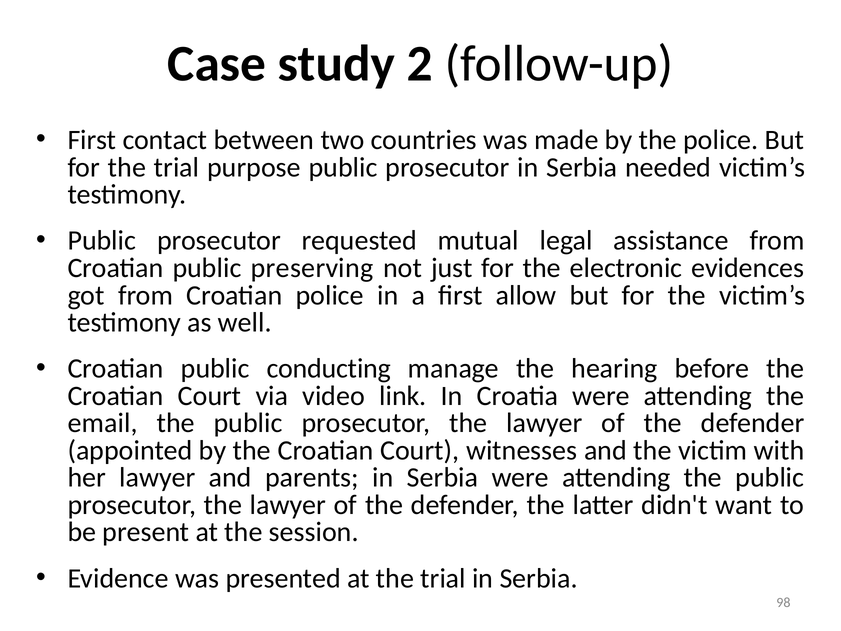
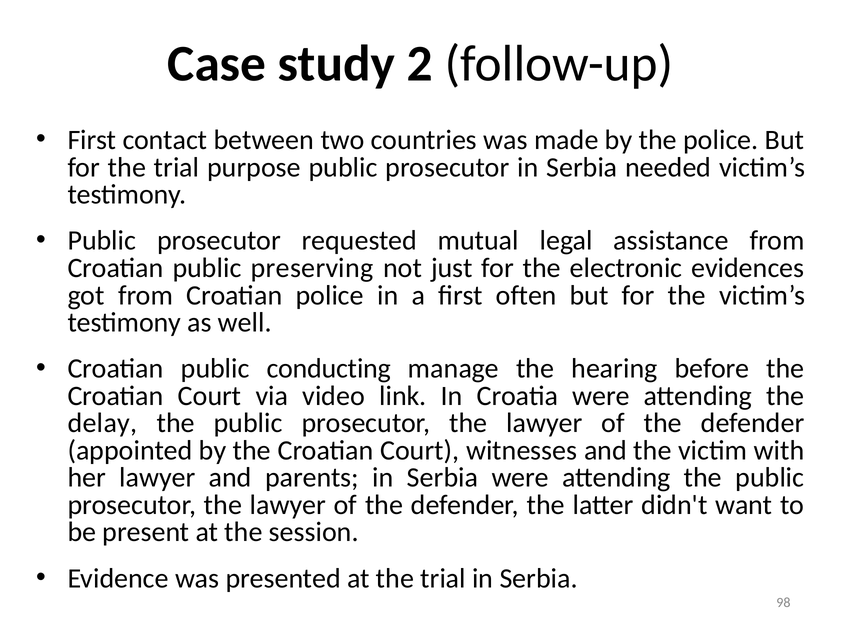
allow: allow -> often (526, 295)
email: email -> delay (102, 423)
